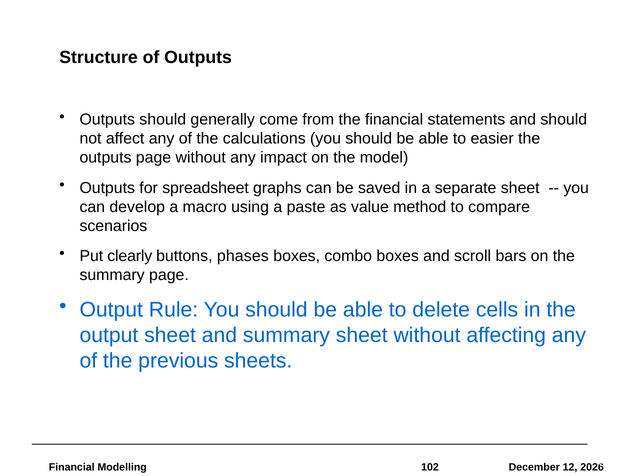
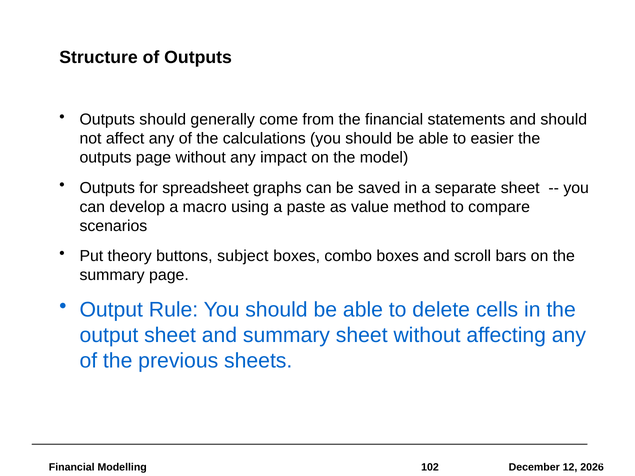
clearly: clearly -> theory (130, 256)
phases: phases -> subject (243, 256)
